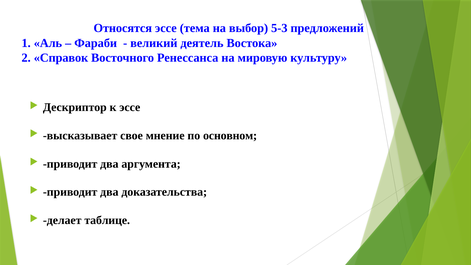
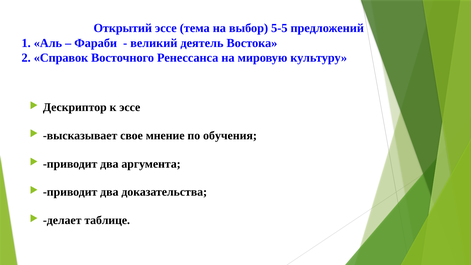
Относятся: Относятся -> Открытий (123, 28)
5-3: 5-3 -> 5-5 (279, 28)
основном: основном -> обучения (230, 136)
